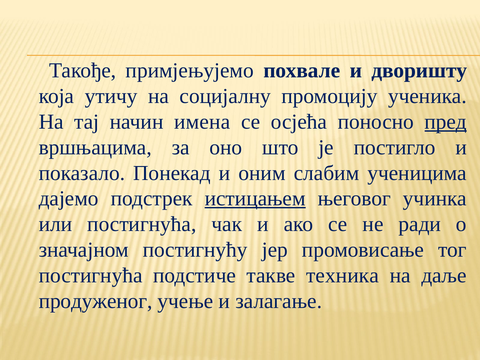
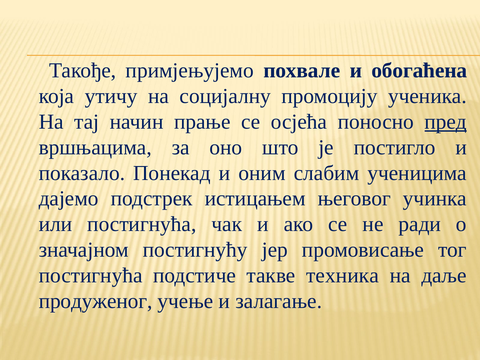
дворишту: дворишту -> обогаћена (419, 71)
имена: имена -> прање (202, 122)
истицањем underline: present -> none (255, 199)
